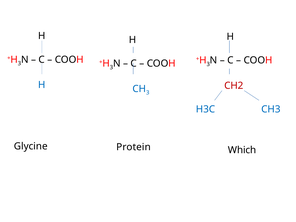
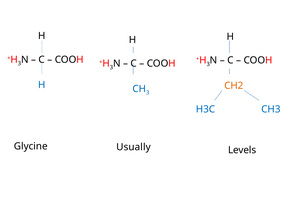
CH2 colour: red -> orange (234, 86)
Protein: Protein -> Usually (134, 147)
Which: Which -> Levels (242, 150)
